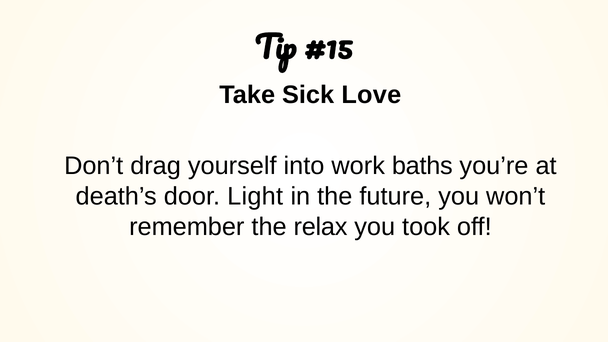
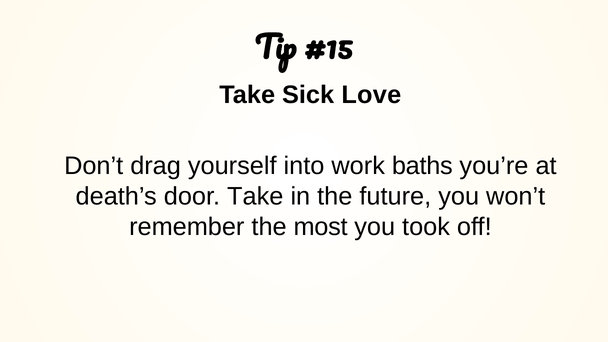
door Light: Light -> Take (255, 196)
relax: relax -> most (321, 227)
